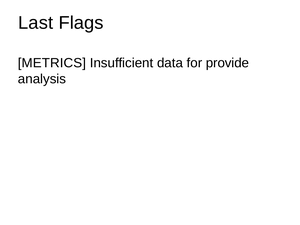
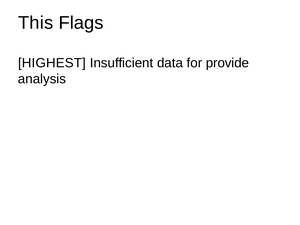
Last: Last -> This (36, 23)
METRICS: METRICS -> HIGHEST (52, 63)
